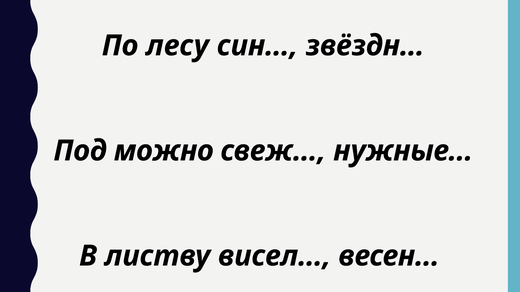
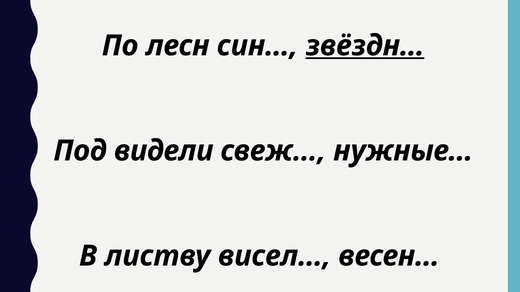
лесу: лесу -> лесн (178, 46)
звёздн… underline: none -> present (365, 46)
можно: можно -> видели (164, 151)
